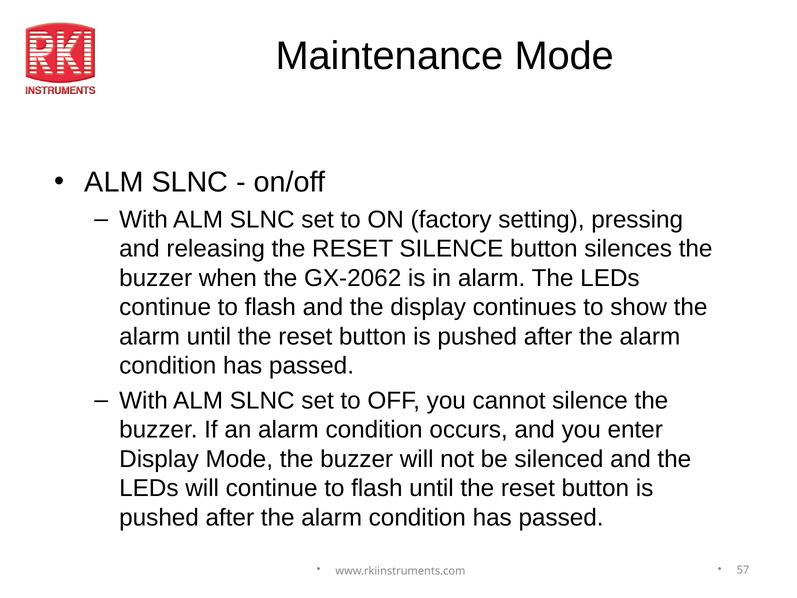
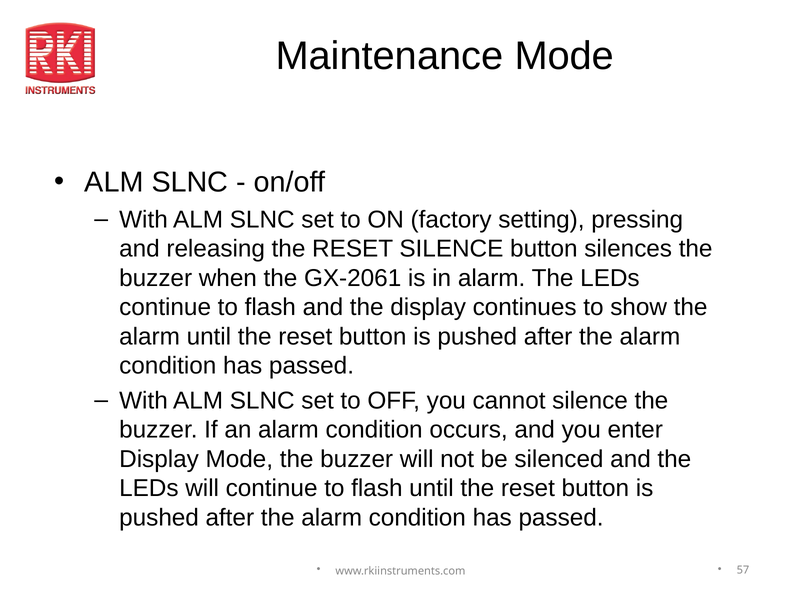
GX-2062: GX-2062 -> GX-2061 (353, 278)
